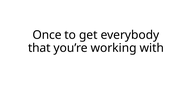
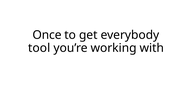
that: that -> tool (39, 48)
